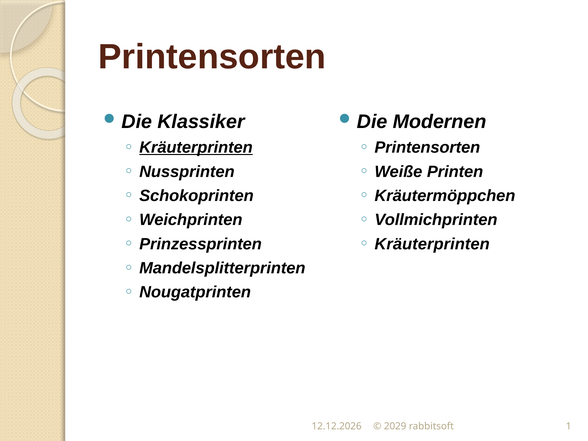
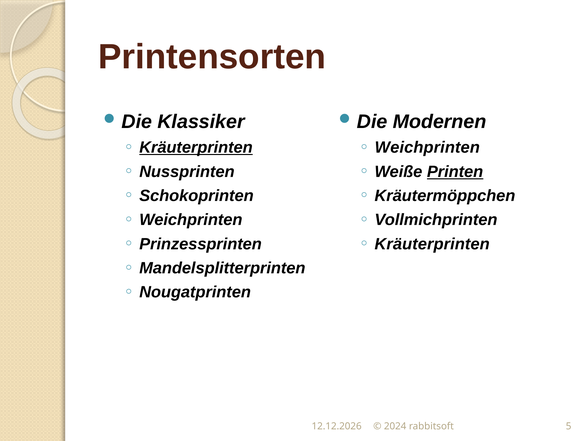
Printensorten: Printensorten -> Weichprinten (427, 148)
Printen underline: none -> present (455, 172)
2029: 2029 -> 2024 (395, 426)
1: 1 -> 5 (569, 426)
